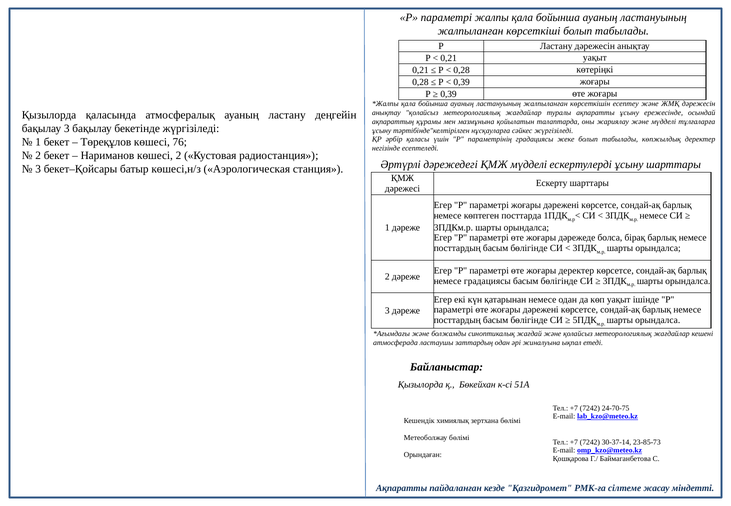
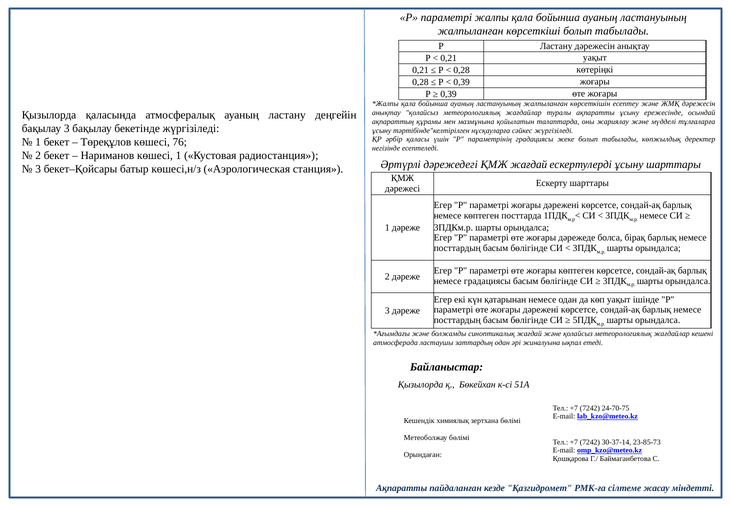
көшесі 2: 2 -> 1 (179, 156)
ҚМЖ мүдделі: мүдделі -> жағдай (529, 164)
жоғары деректер: деректер -> көптеген (576, 271)
